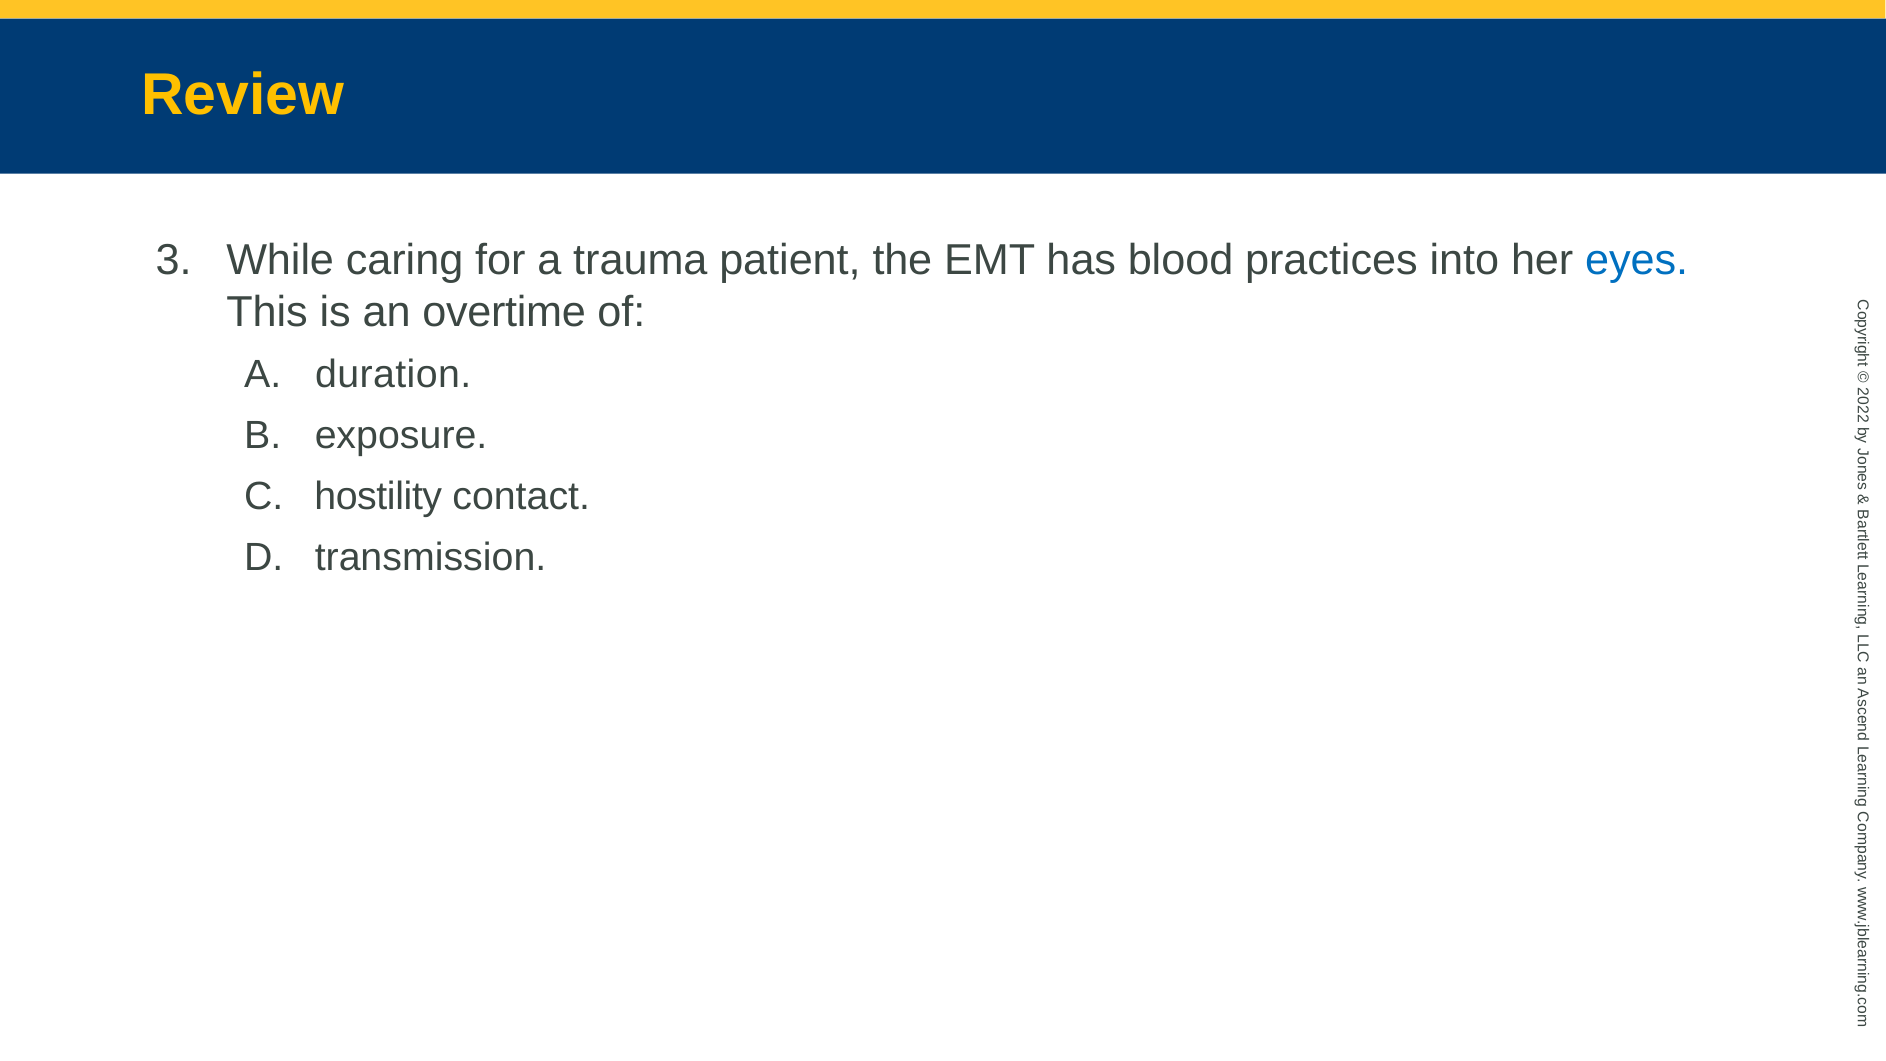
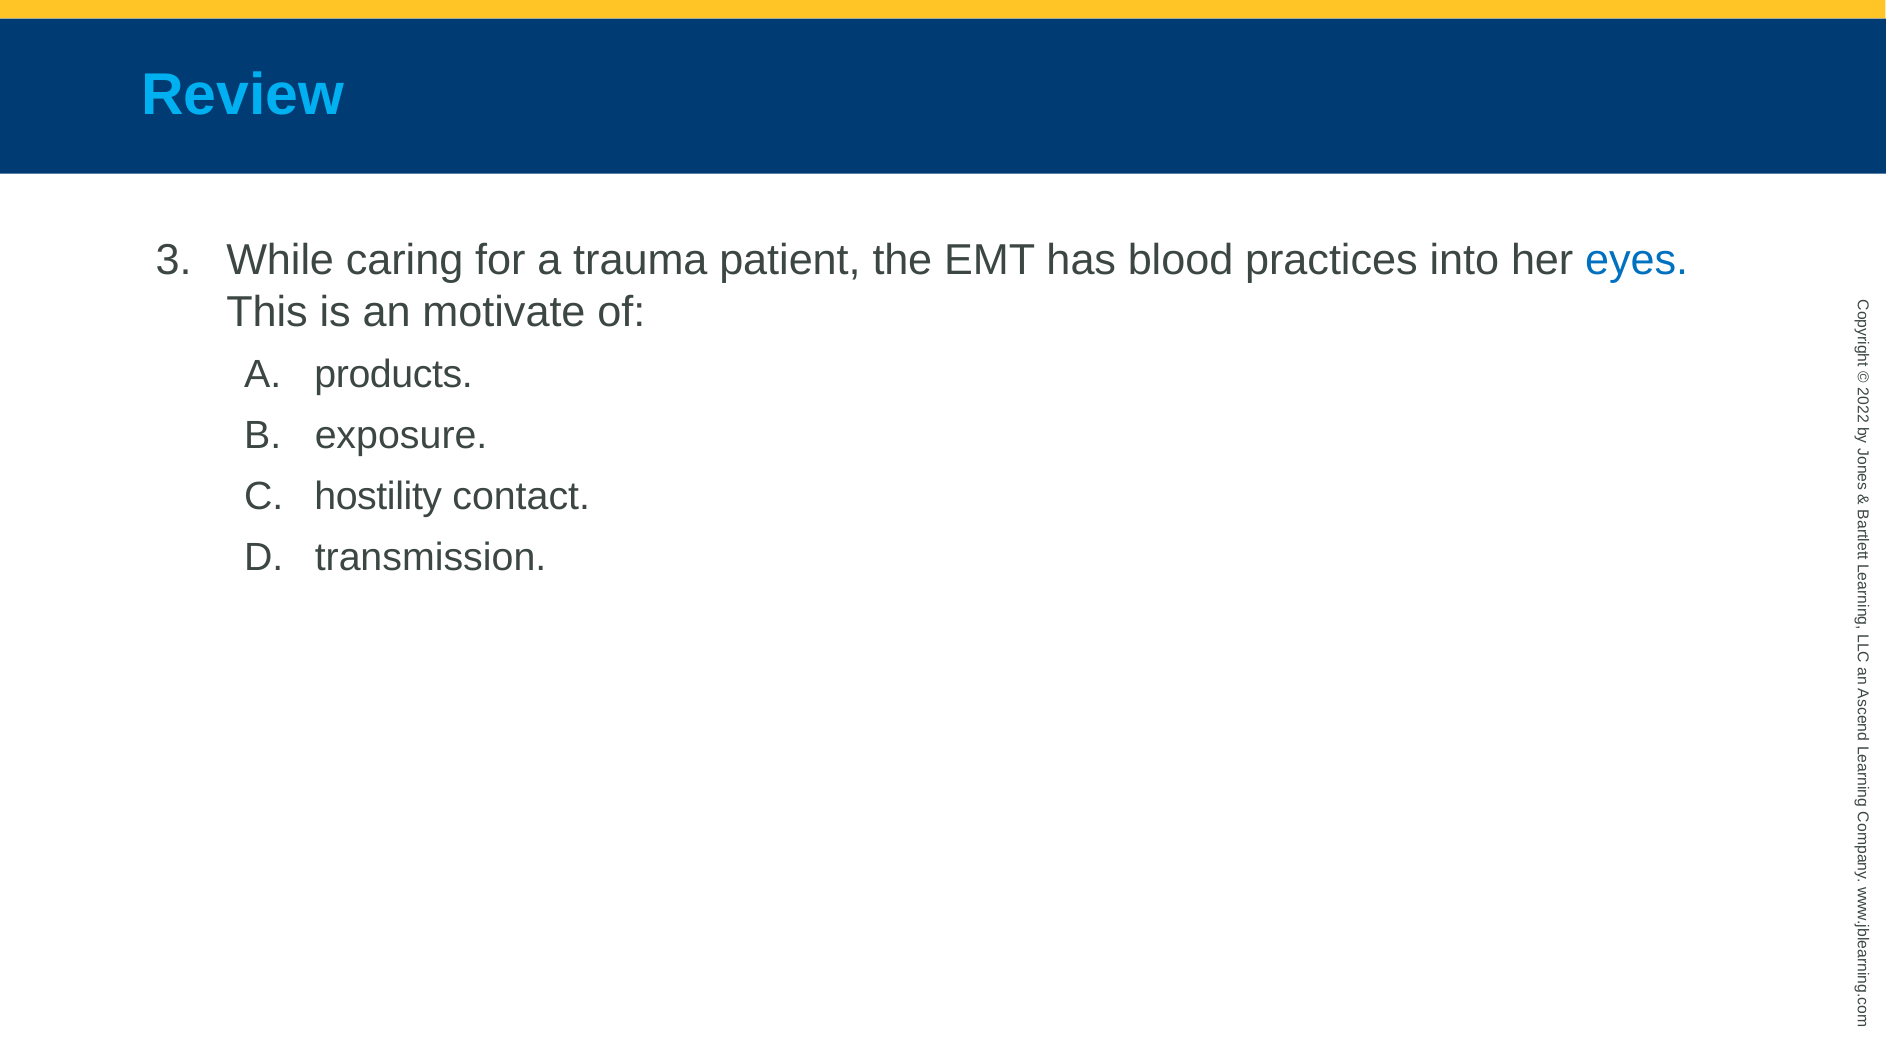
Review colour: yellow -> light blue (243, 95)
overtime: overtime -> motivate (504, 312)
duration: duration -> products (394, 375)
